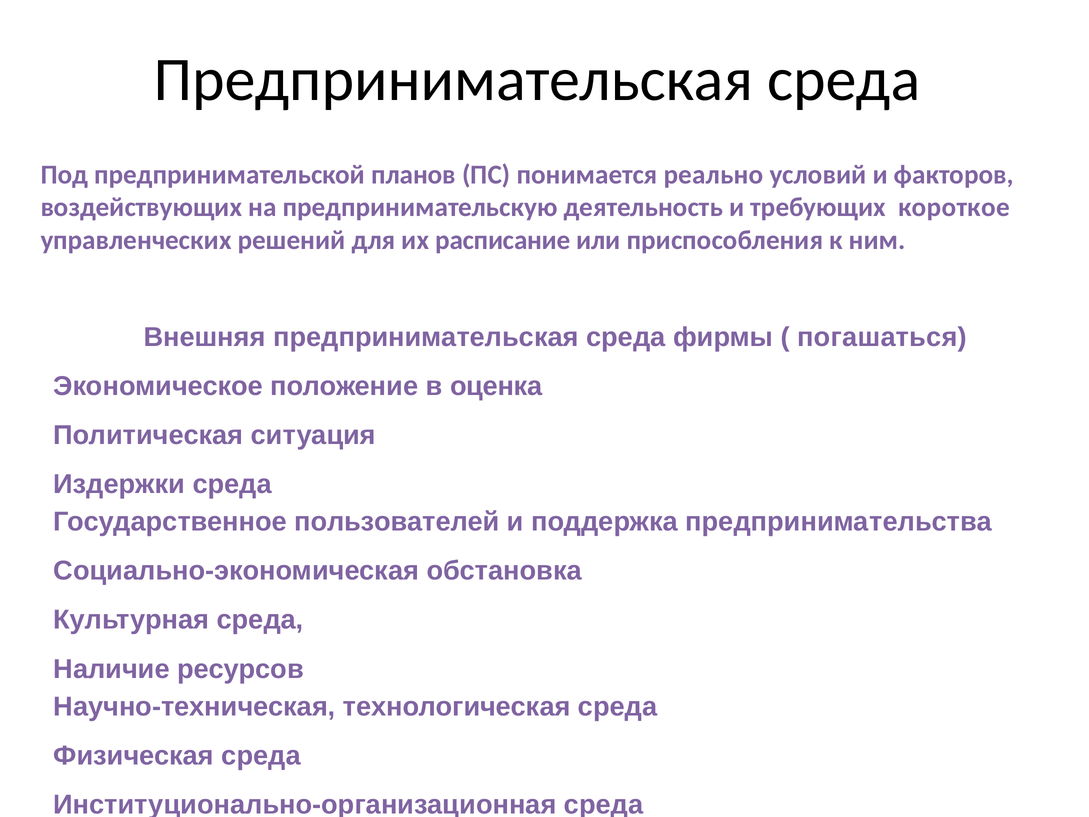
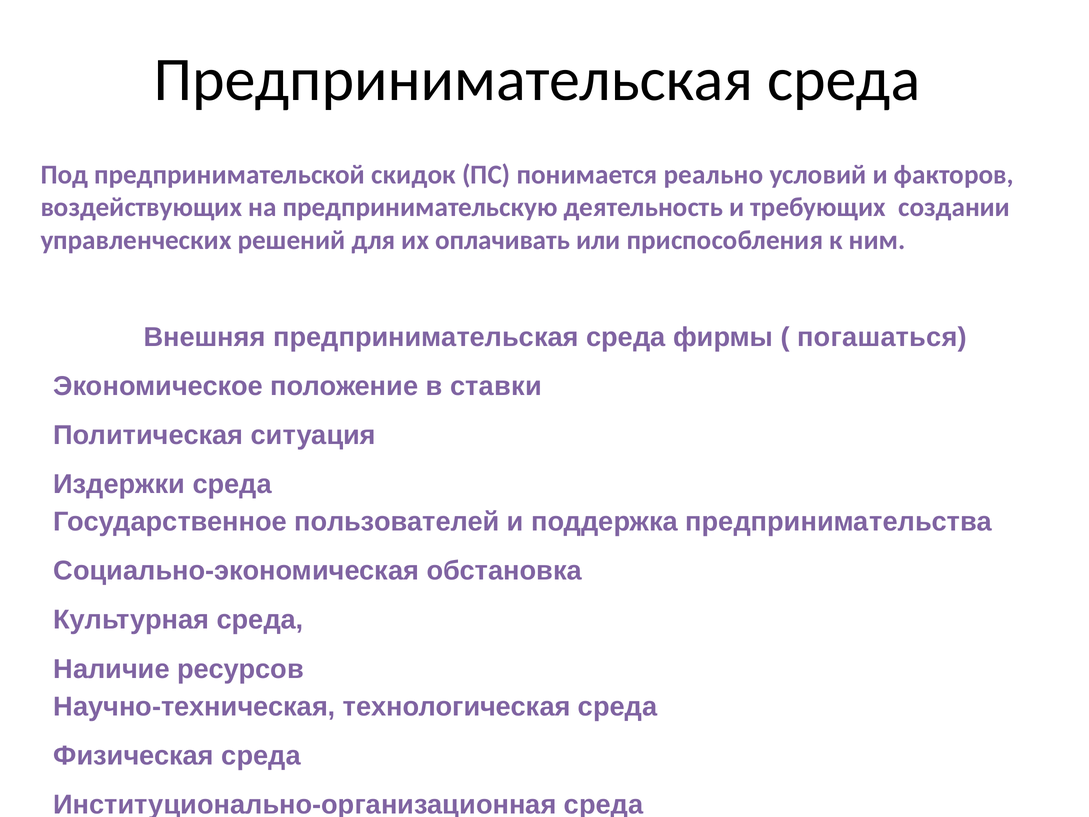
планов: планов -> скидок (413, 175)
короткое: короткое -> создании (954, 207)
расписание: расписание -> оплачивать (503, 240)
оценка: оценка -> ставки (496, 386)
